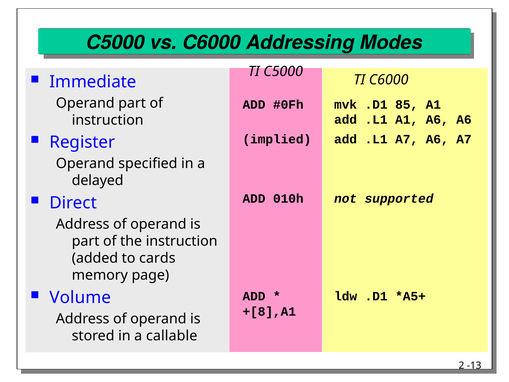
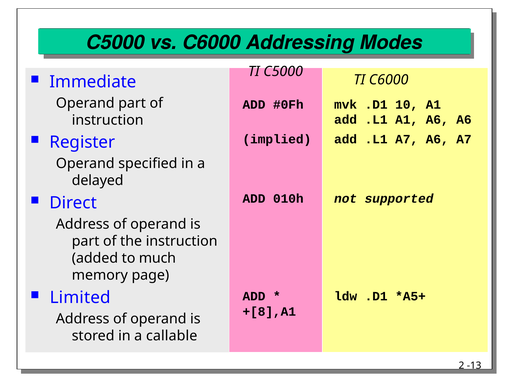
85: 85 -> 10 (407, 104)
cards: cards -> much (157, 258)
Volume: Volume -> Limited (80, 297)
